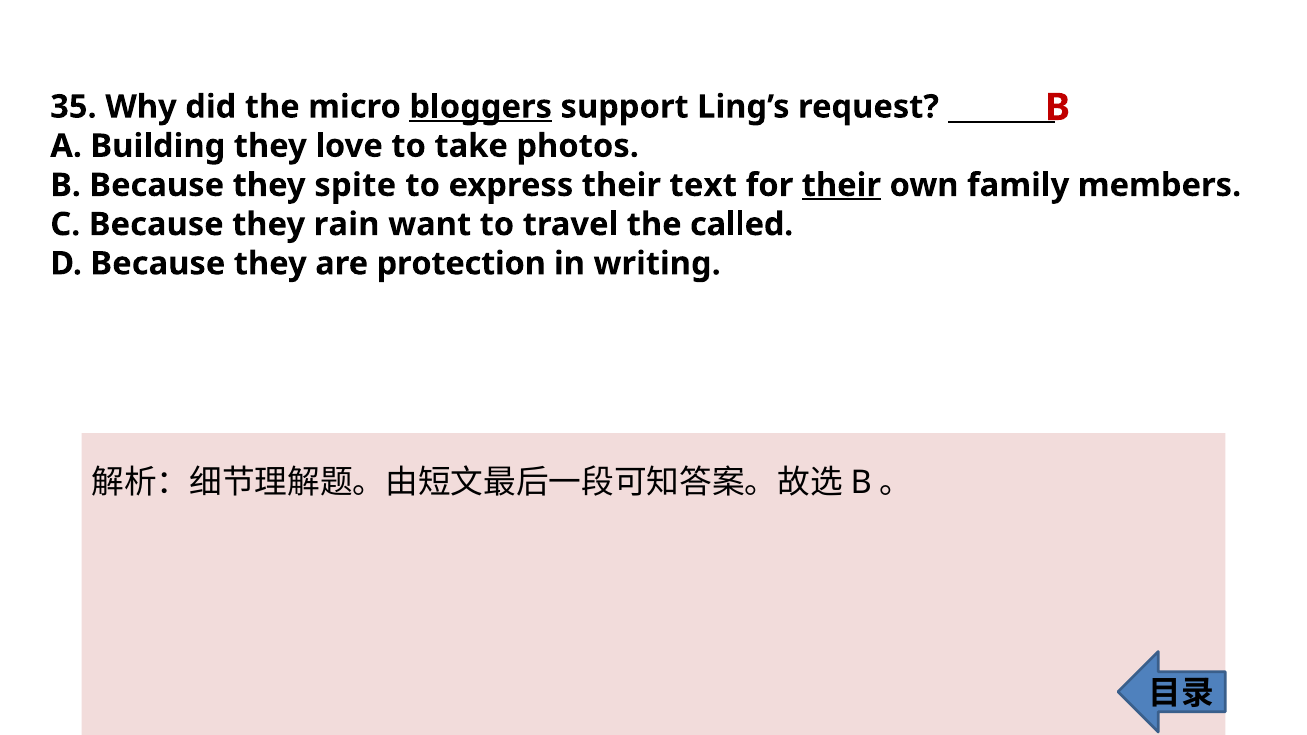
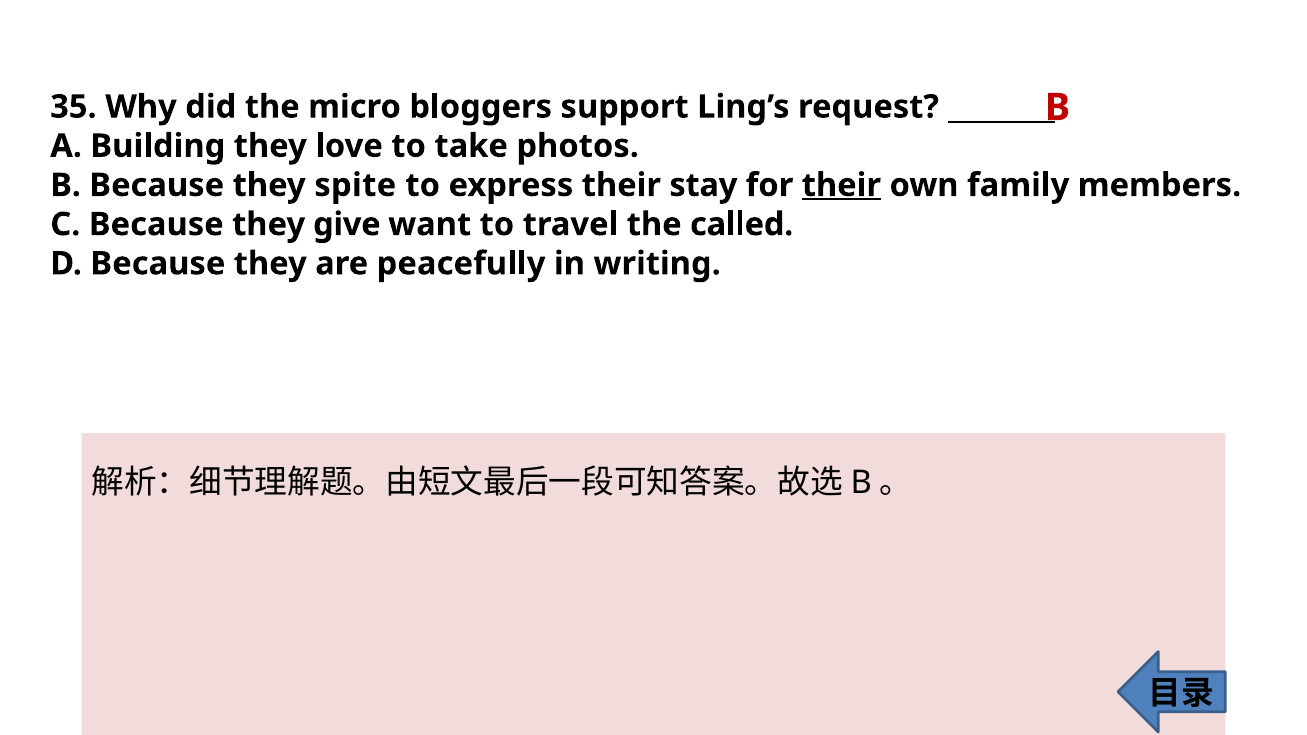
bloggers underline: present -> none (481, 107)
text: text -> stay (703, 185)
rain: rain -> give (347, 224)
protection: protection -> peacefully (461, 264)
